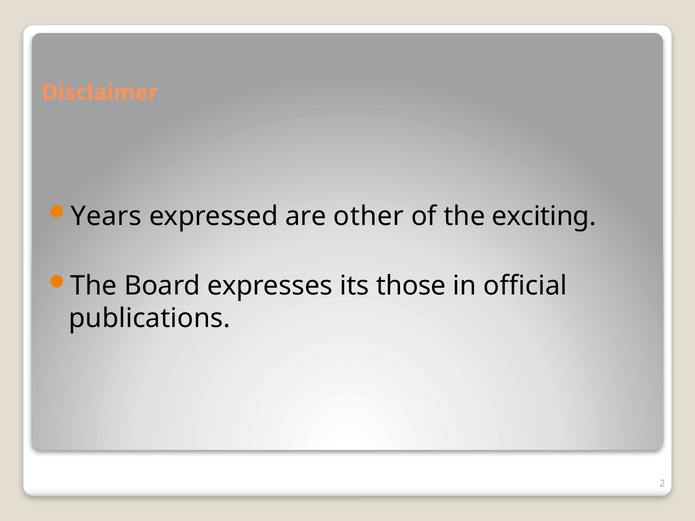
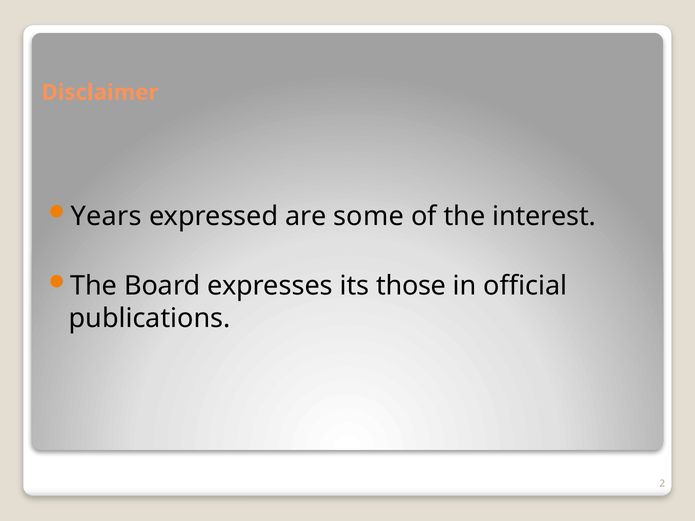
other: other -> some (369, 216)
exciting: exciting -> interest (544, 216)
